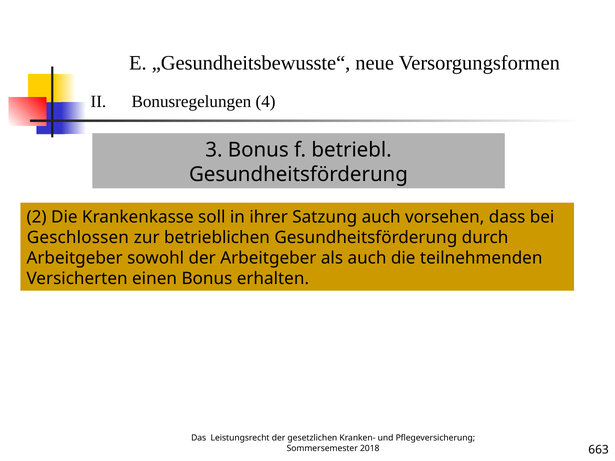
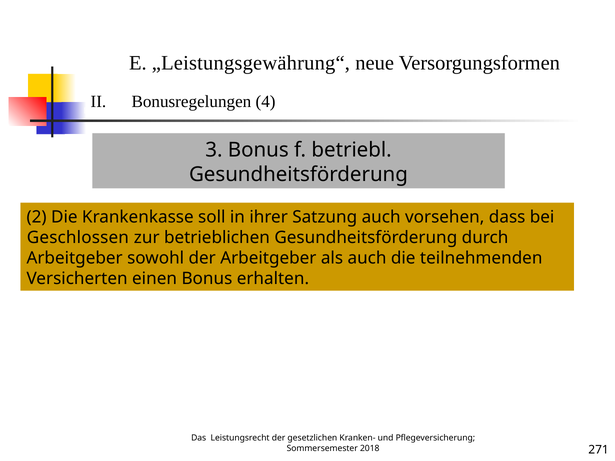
„Gesundheitsbewusste“: „Gesundheitsbewusste“ -> „Leistungsgewährung“ (251, 63)
663: 663 -> 271 (599, 450)
